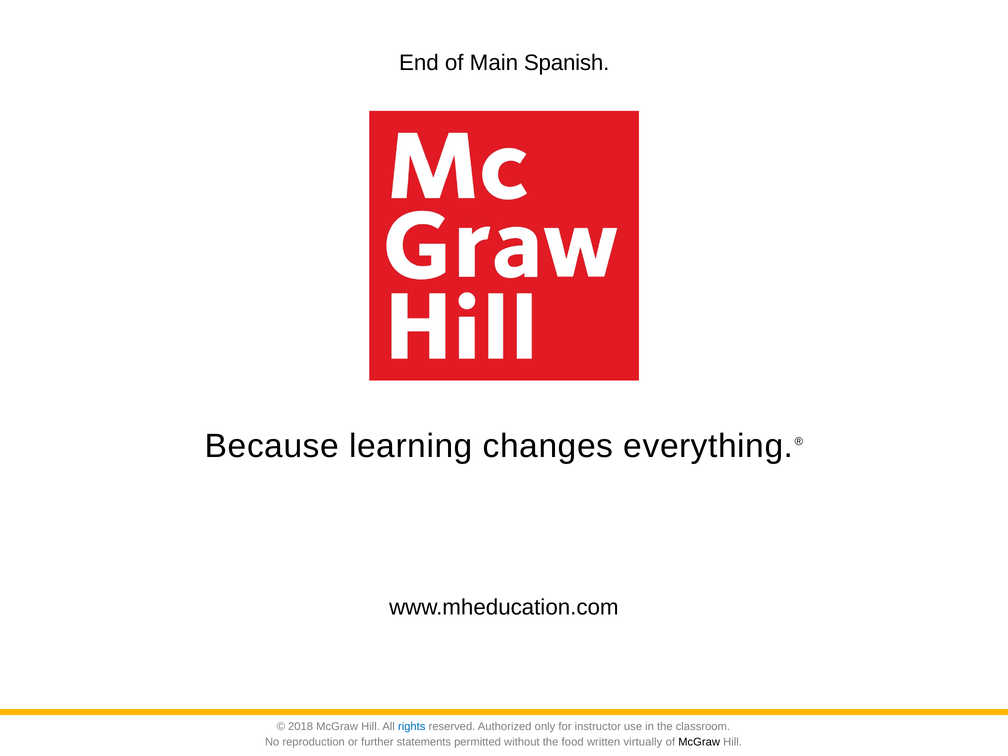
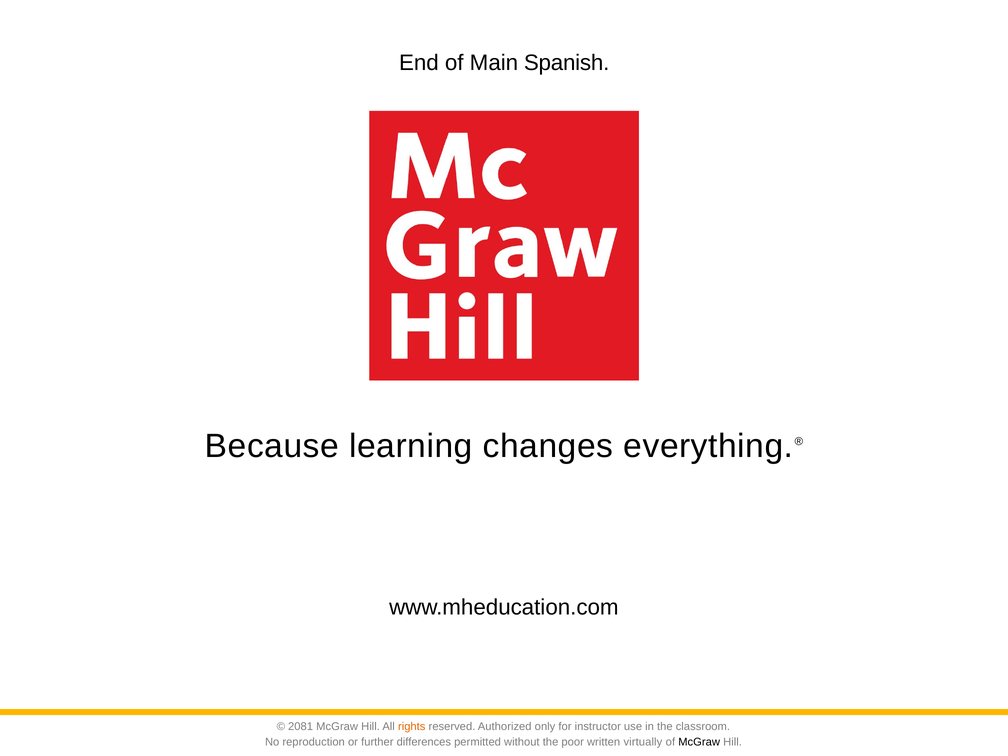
2018: 2018 -> 2081 (301, 727)
rights colour: blue -> orange (412, 727)
statements: statements -> differences (424, 742)
food: food -> poor (573, 742)
